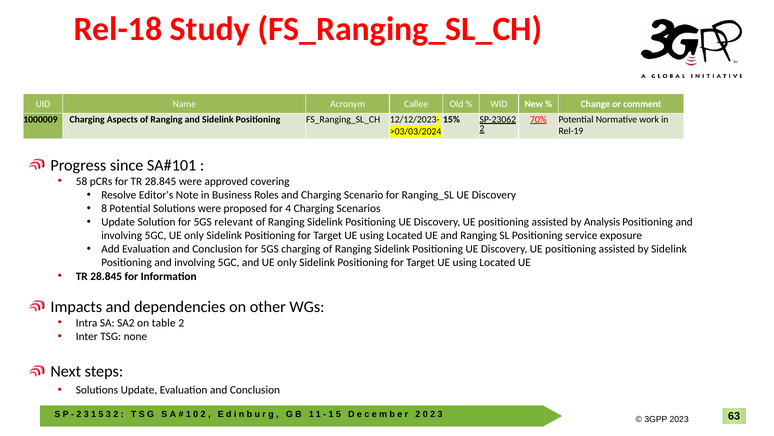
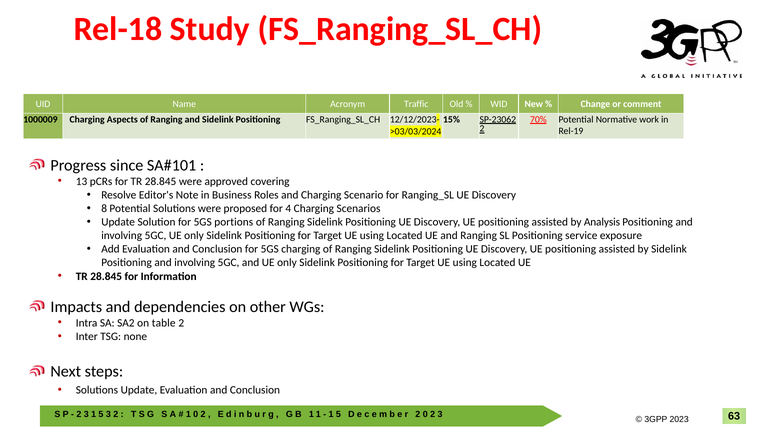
Callee: Callee -> Traffic (416, 104)
58: 58 -> 13 (82, 181)
relevant: relevant -> portions (234, 222)
